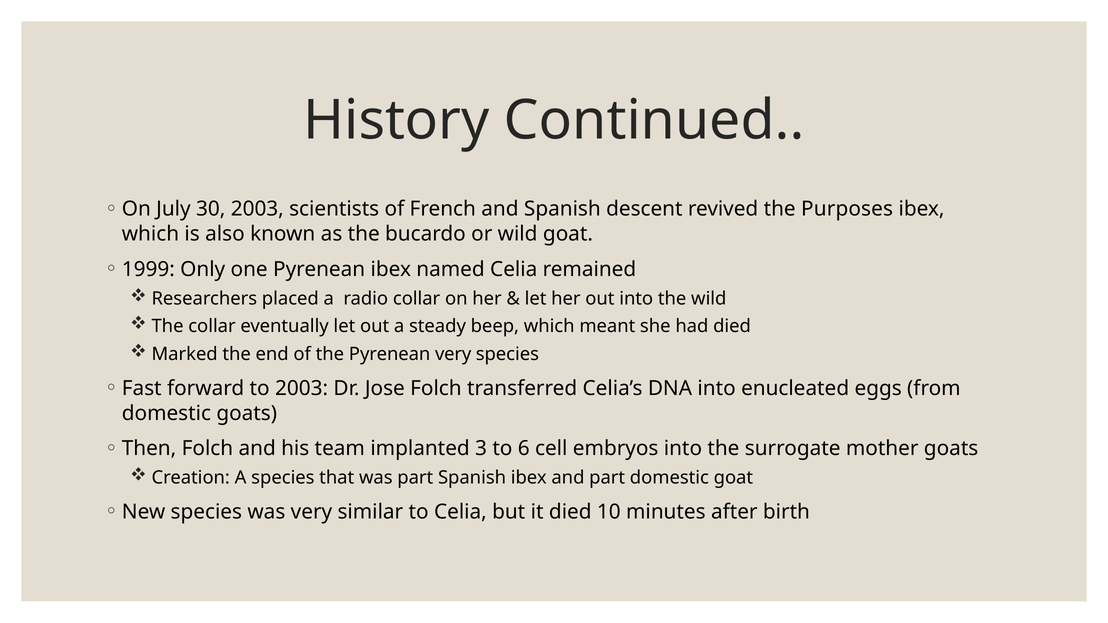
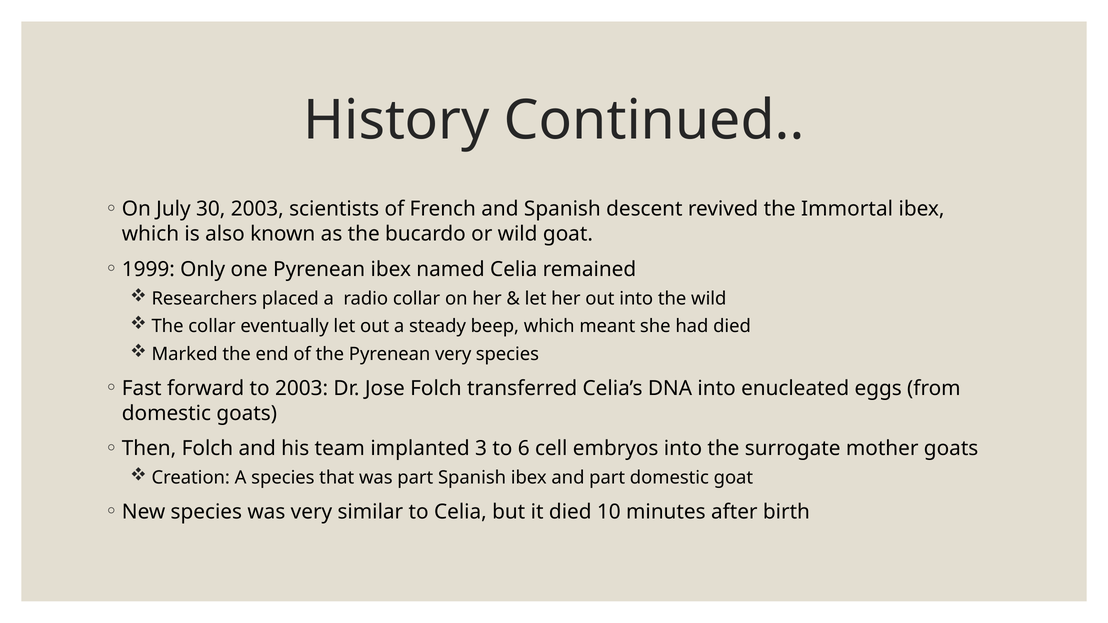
Purposes: Purposes -> Immortal (847, 209)
